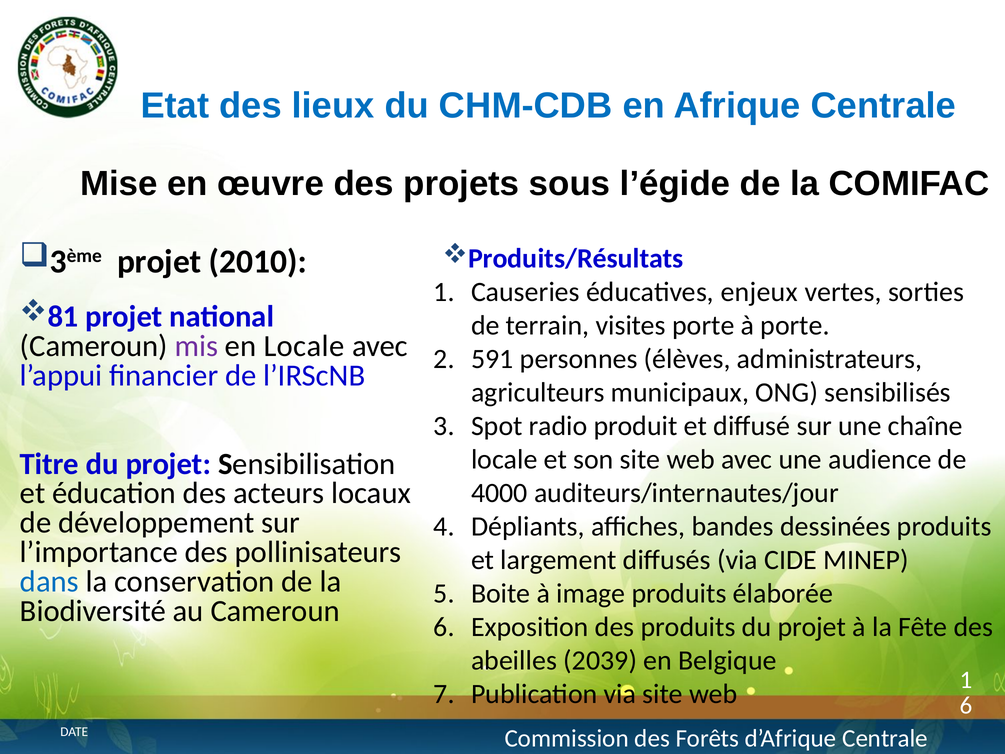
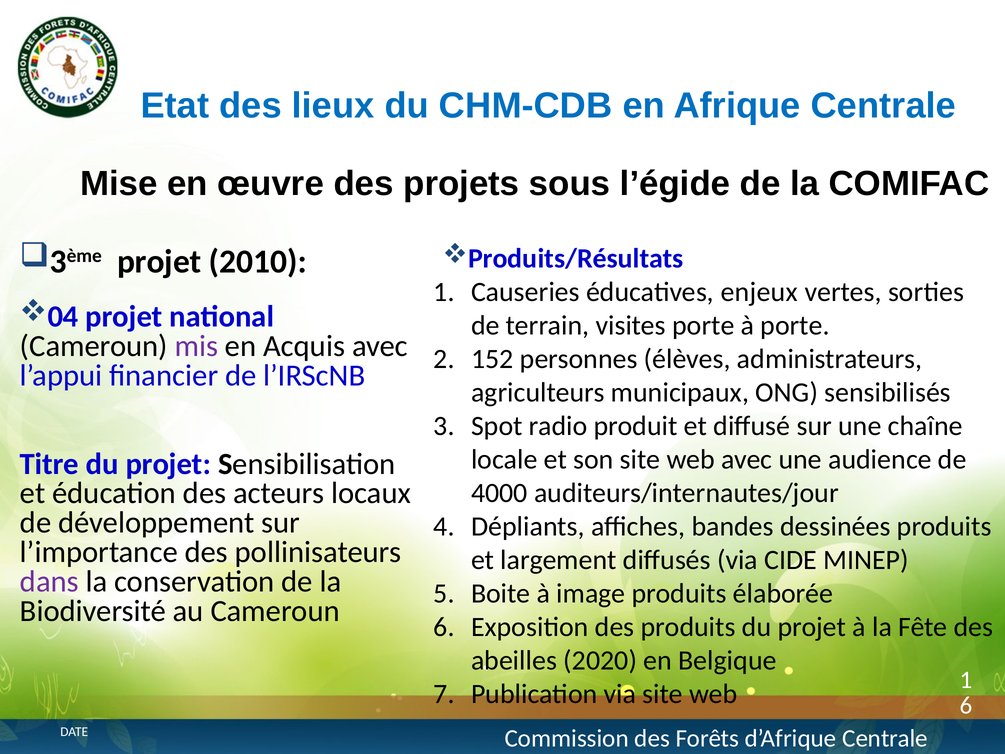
81: 81 -> 04 (63, 316)
en Locale: Locale -> Acquis (304, 346)
591: 591 -> 152 (492, 359)
dans colour: blue -> purple (49, 582)
2039: 2039 -> 2020 (600, 660)
